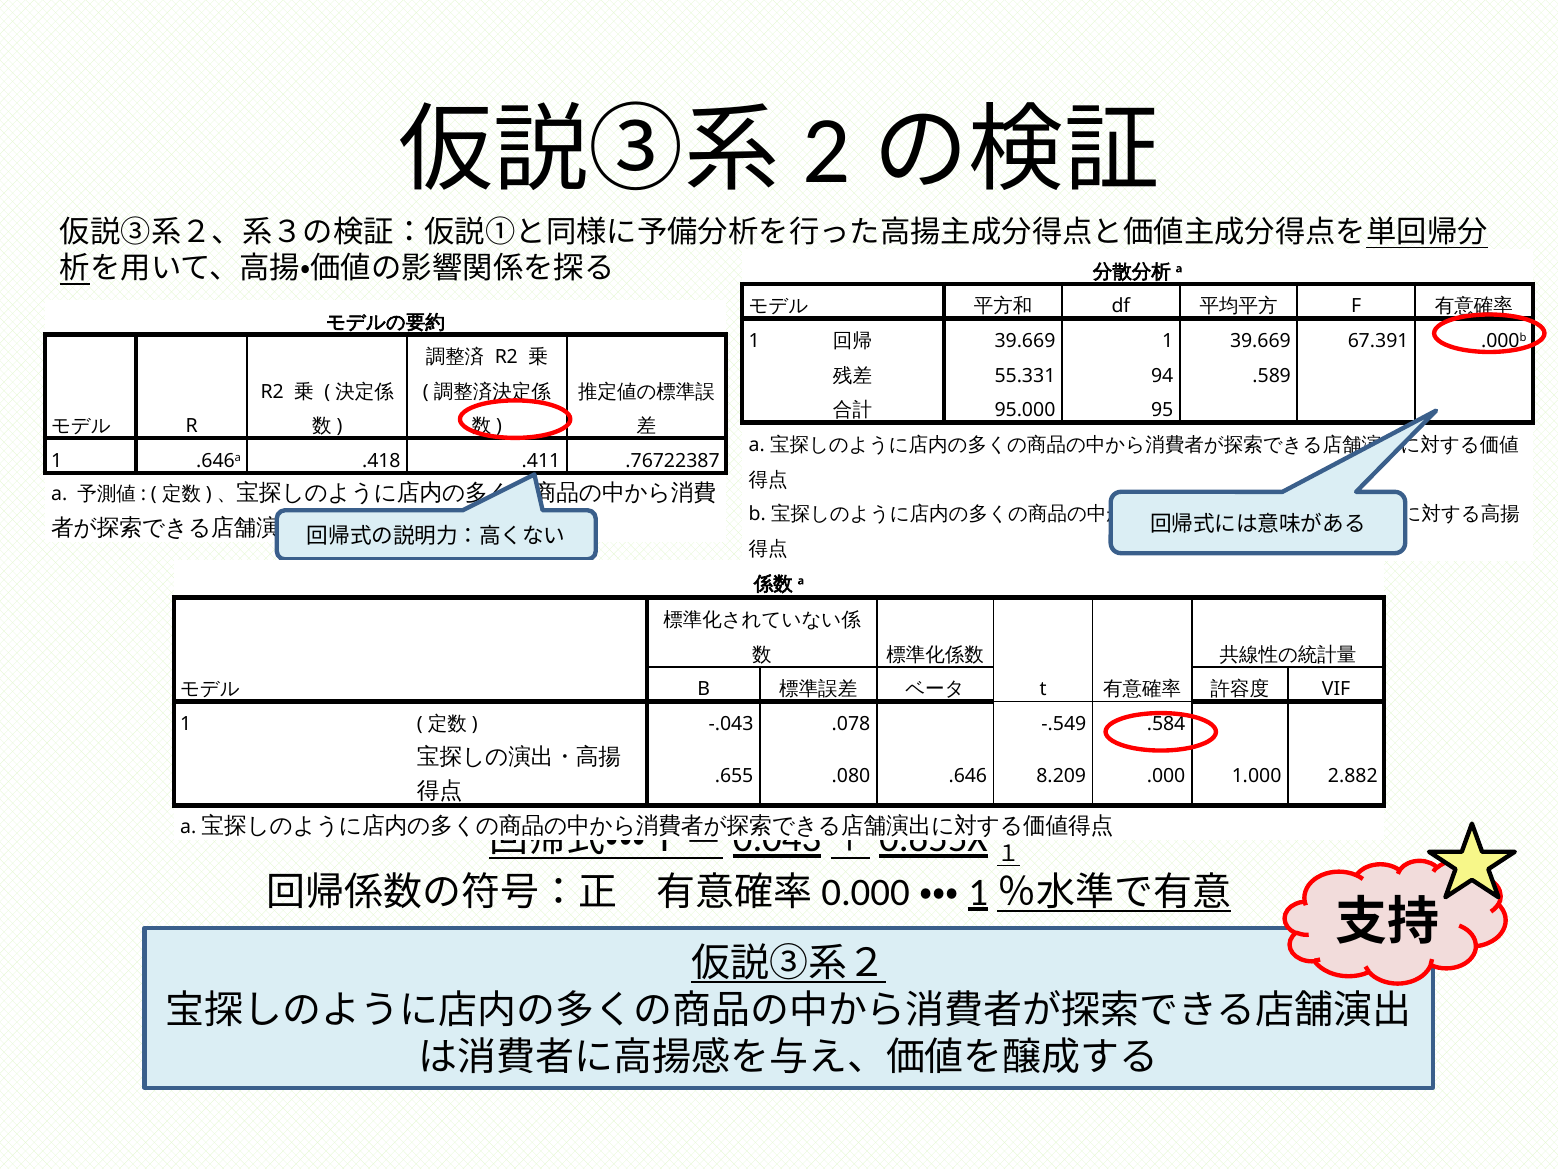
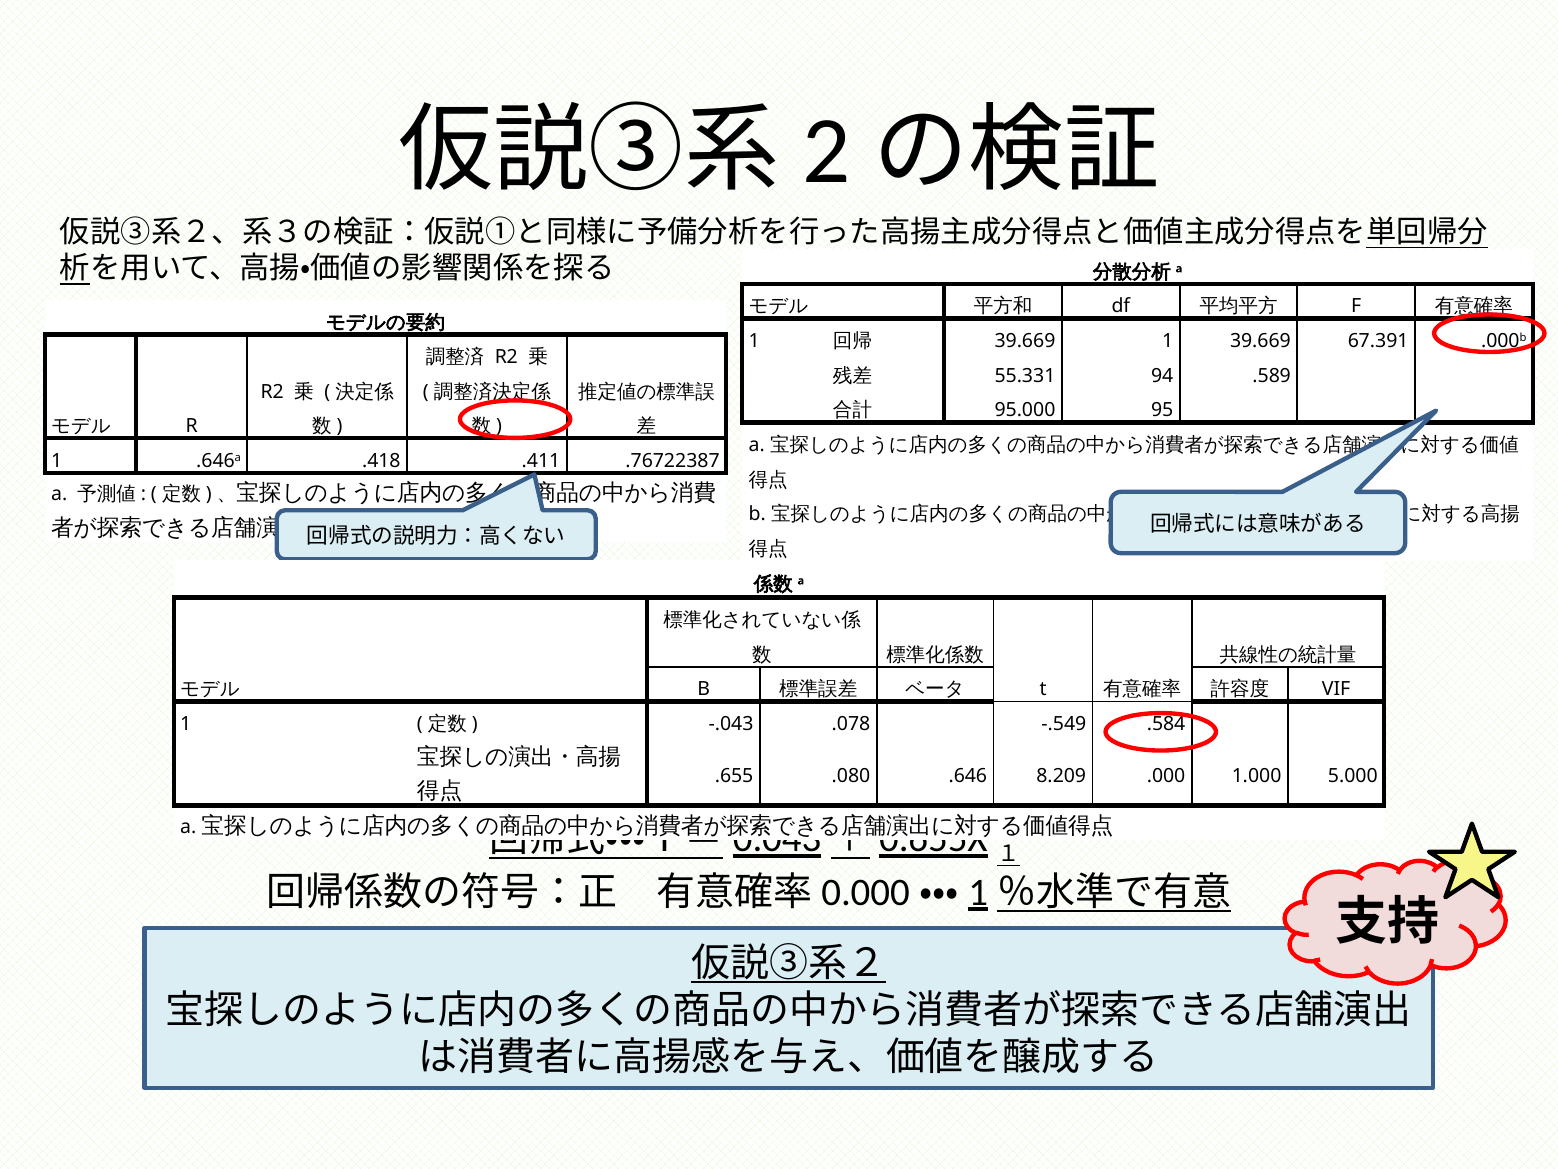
2.882: 2.882 -> 5.000 (1353, 776)
